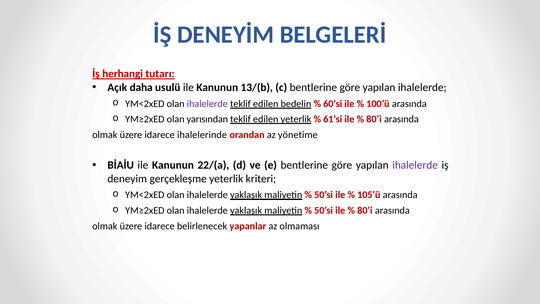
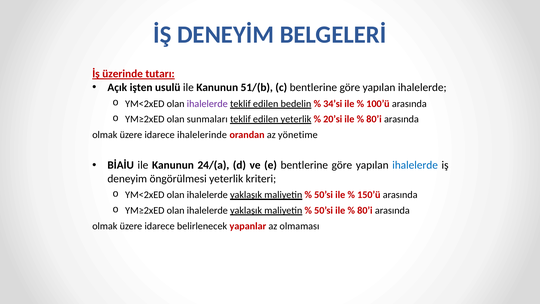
herhangi: herhangi -> üzerinde (123, 74)
daha: daha -> işten (141, 87)
13/(b: 13/(b -> 51/(b (257, 87)
60’si: 60’si -> 34’si (333, 104)
yarısından: yarısından -> sunmaları (207, 119)
61’si: 61’si -> 20’si (333, 119)
22/(a: 22/(a -> 24/(a (213, 165)
ihalelerde colour: purple -> blue (415, 165)
gerçekleşme: gerçekleşme -> öngörülmesi (178, 179)
105’ü: 105’ü -> 150’ü (369, 195)
